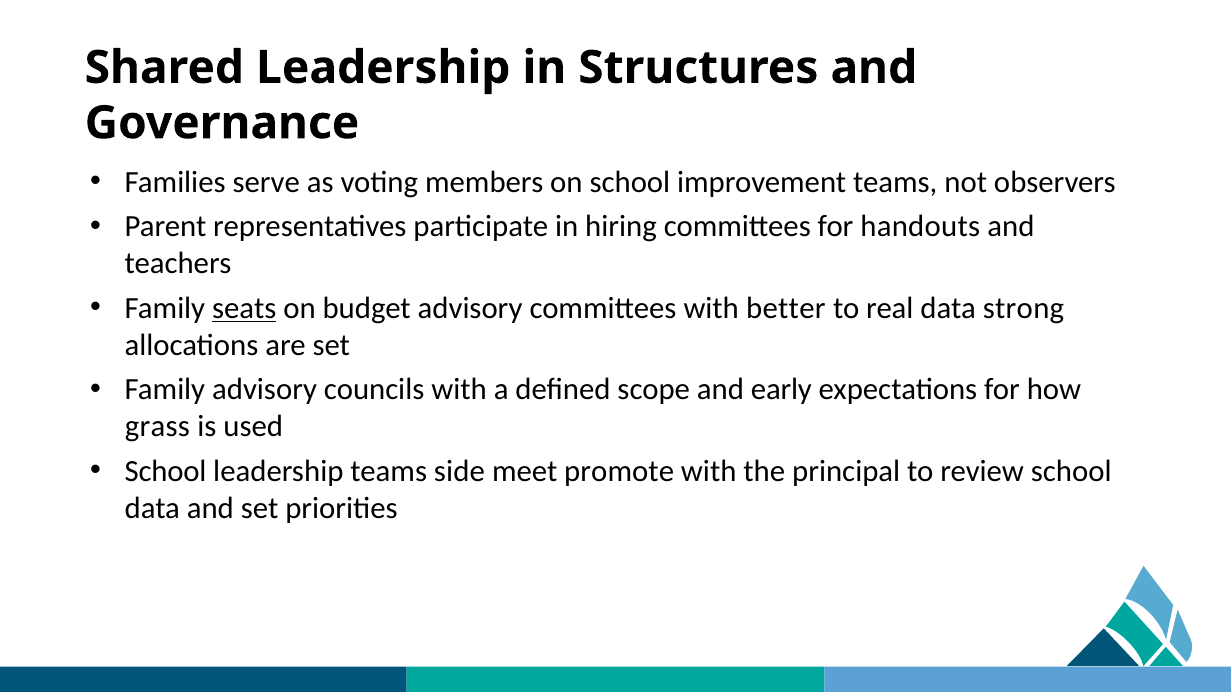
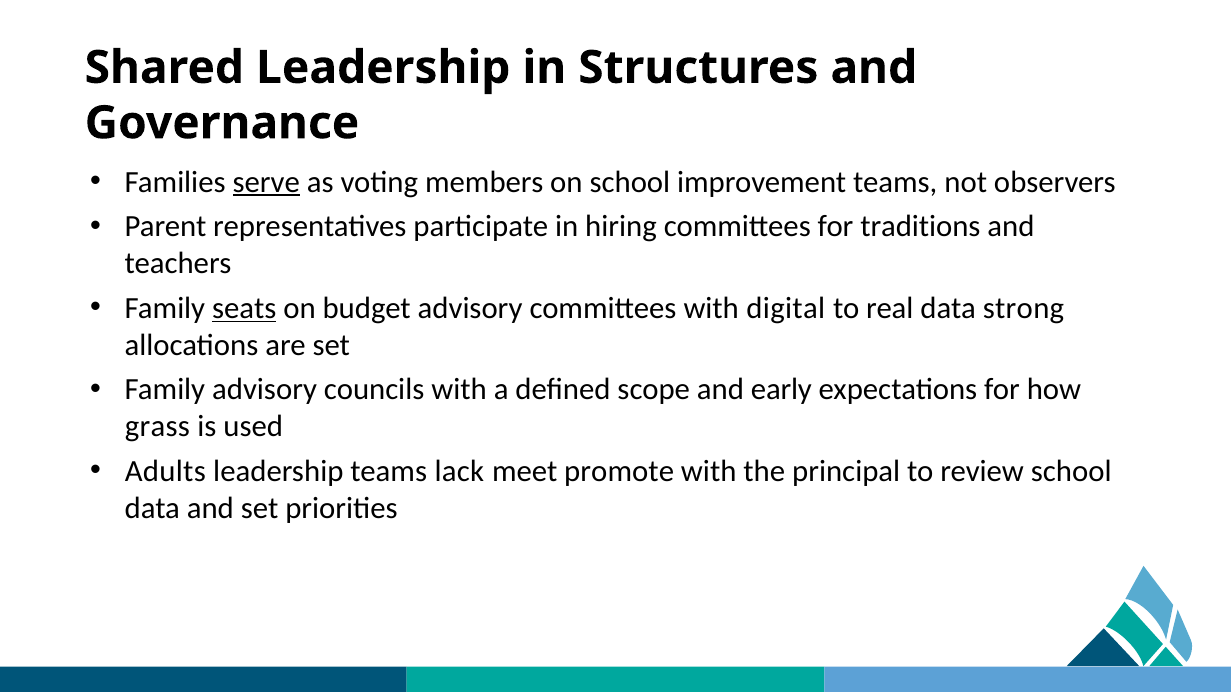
serve underline: none -> present (266, 182)
handouts: handouts -> traditions (920, 227)
better: better -> digital (786, 308)
School: School -> Adults (165, 472)
side: side -> lack (459, 472)
